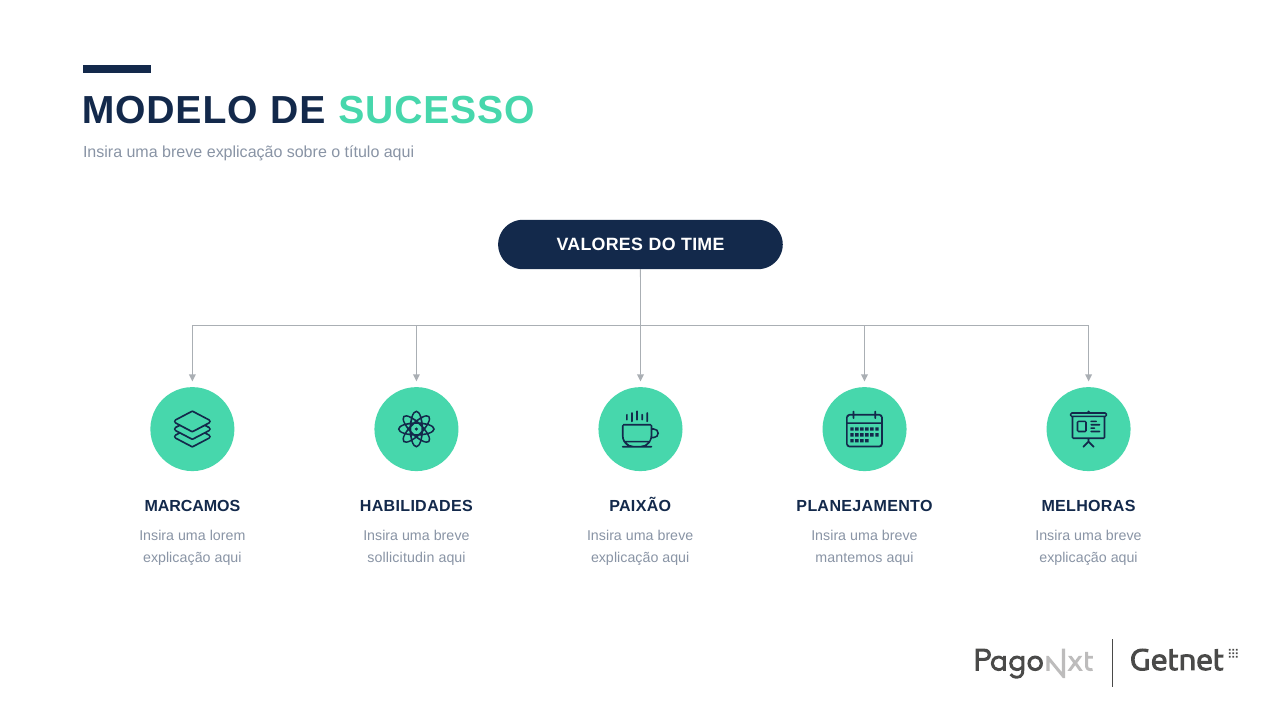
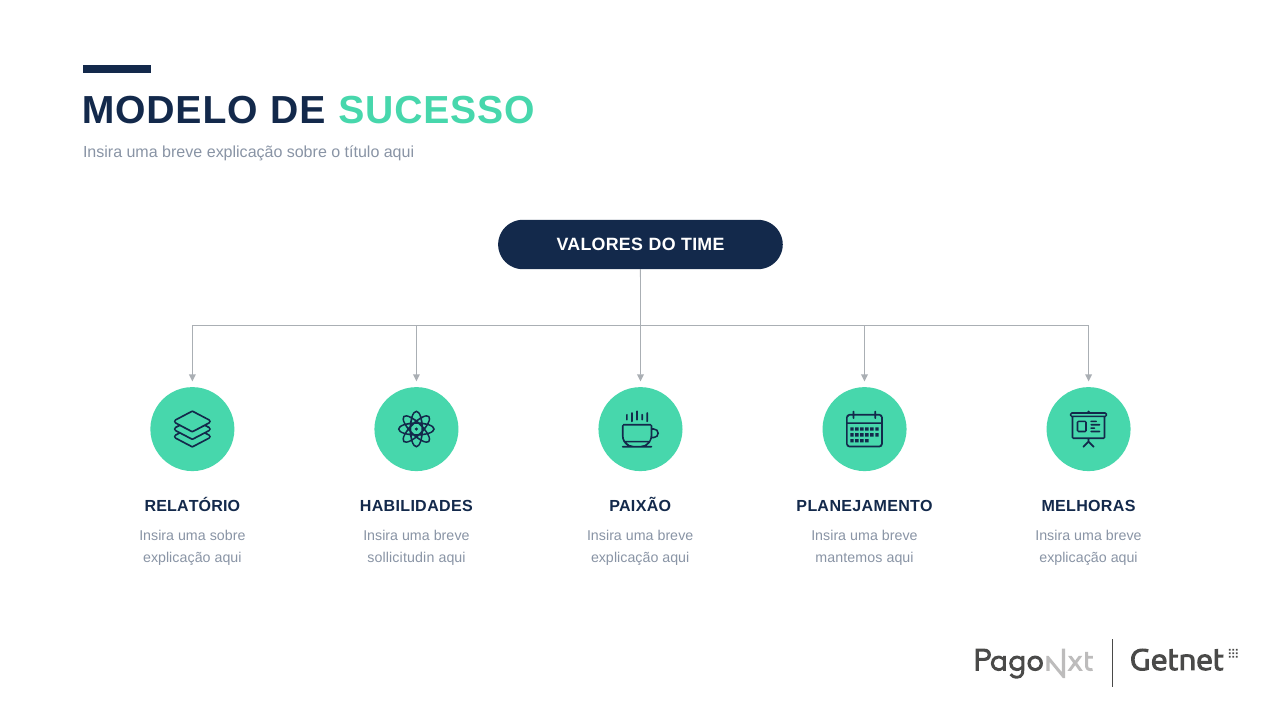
MARCAMOS: MARCAMOS -> RELATÓRIO (192, 507)
uma lorem: lorem -> sobre (228, 537)
